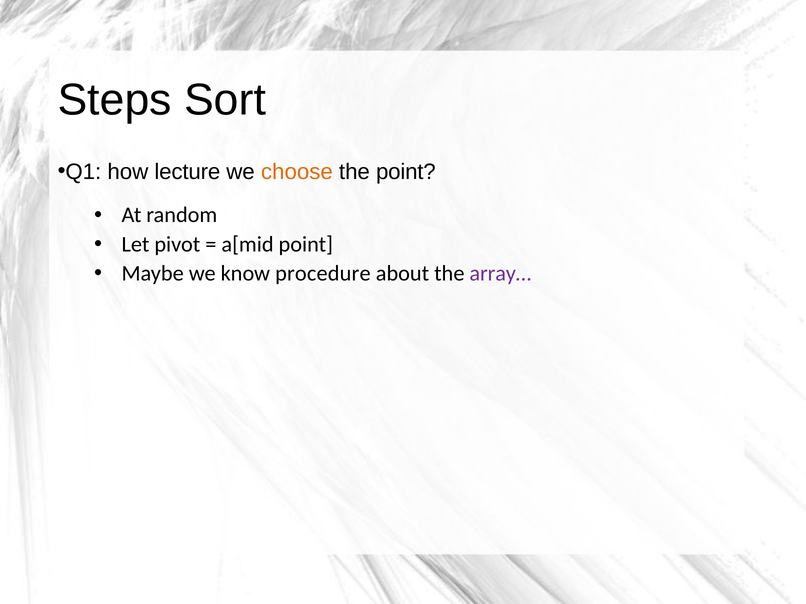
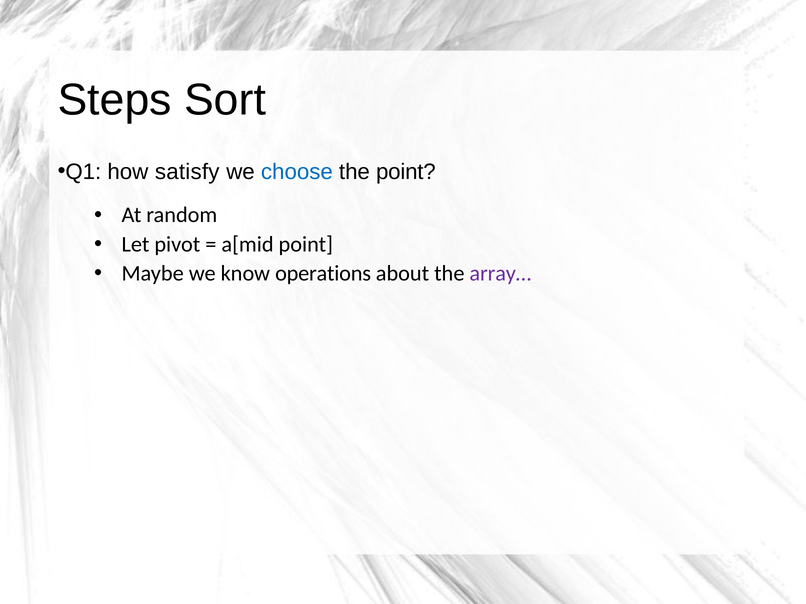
lecture: lecture -> satisfy (187, 172)
choose colour: orange -> blue (297, 172)
procedure: procedure -> operations (323, 274)
